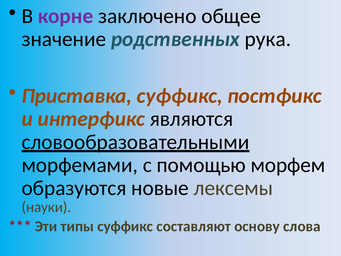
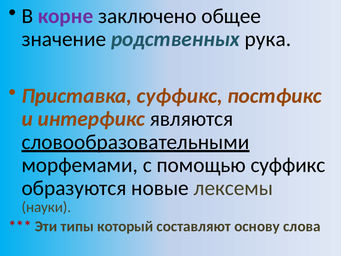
помощью морфем: морфем -> суффикс (288, 165)
типы суффикс: суффикс -> который (125, 226)
